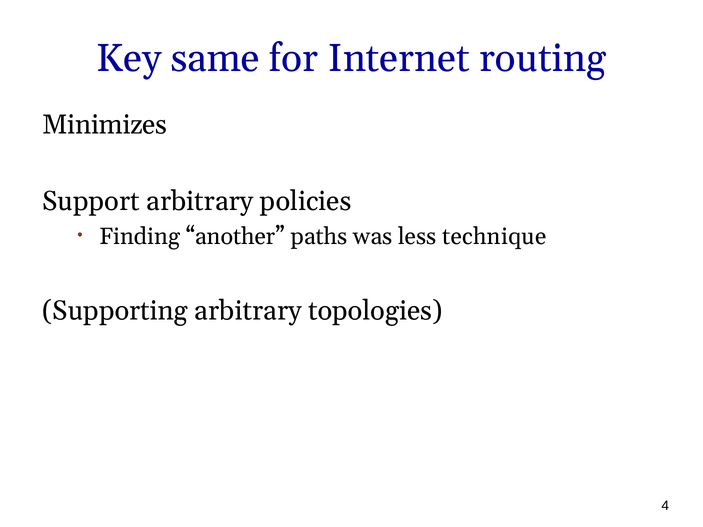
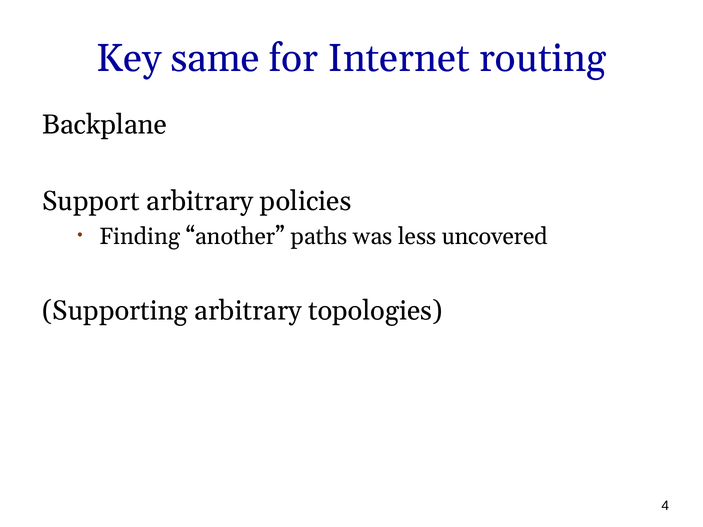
Minimizes: Minimizes -> Backplane (105, 125)
technique: technique -> uncovered (495, 236)
